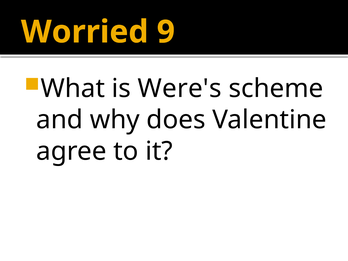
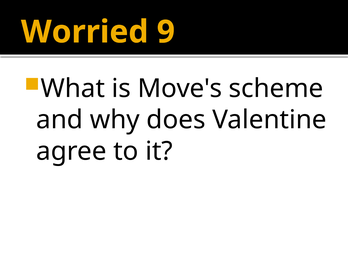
Were's: Were's -> Move's (180, 89)
